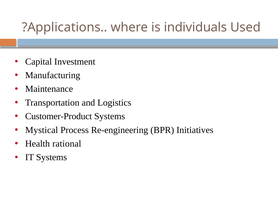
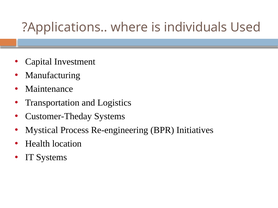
Customer-Product: Customer-Product -> Customer-Theday (59, 117)
rational: rational -> location (67, 144)
